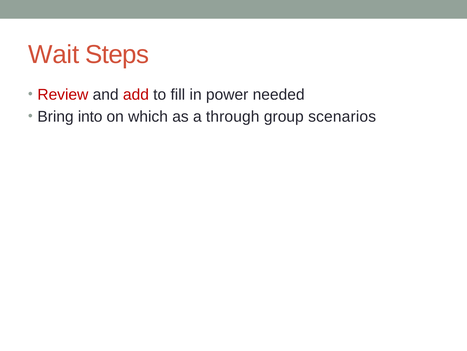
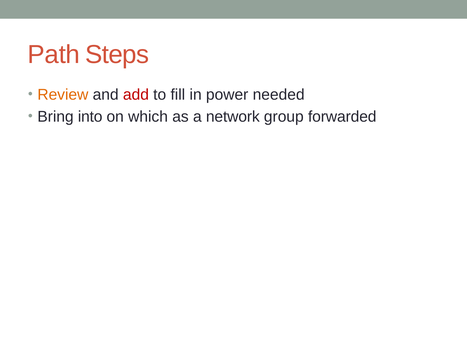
Wait: Wait -> Path (54, 54)
Review colour: red -> orange (63, 94)
through: through -> network (233, 116)
scenarios: scenarios -> forwarded (342, 116)
